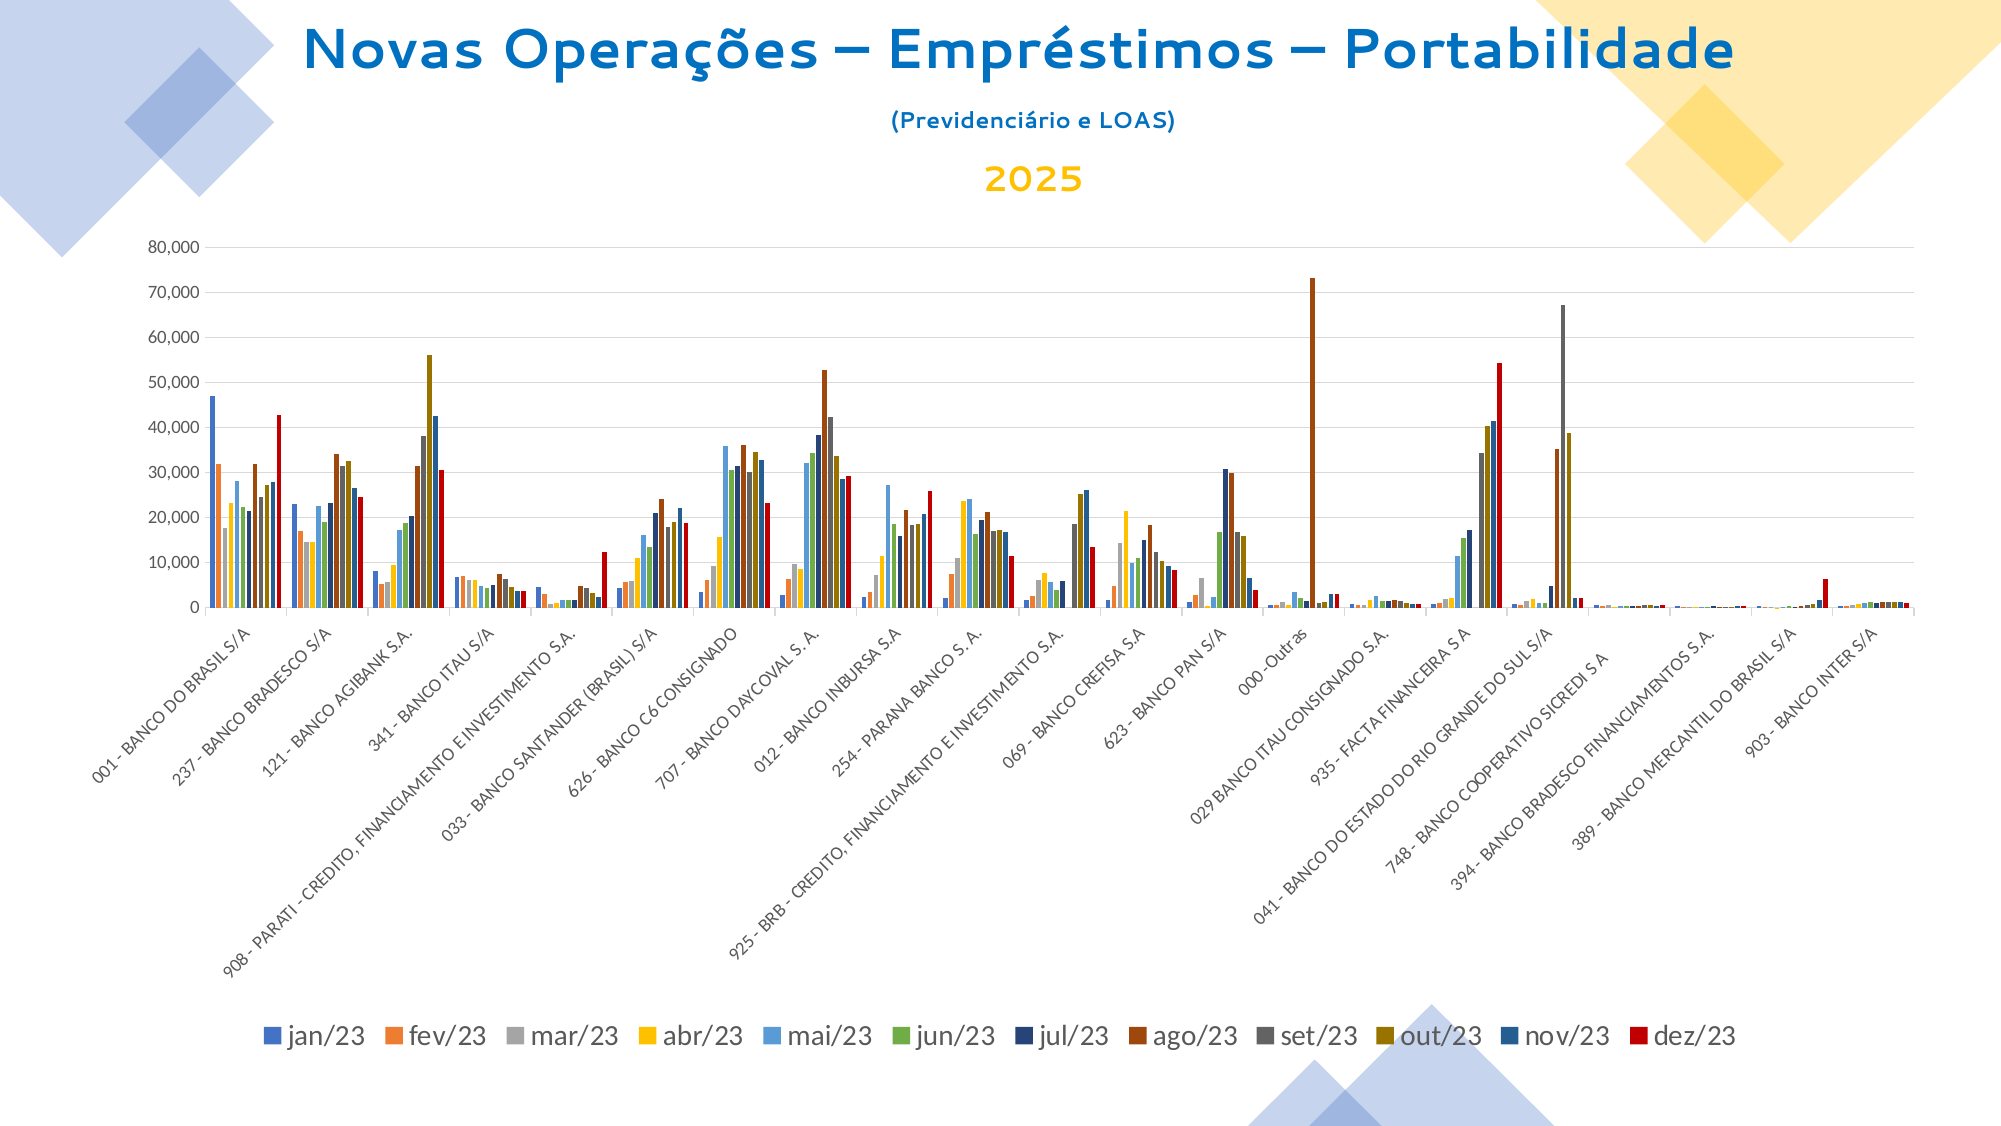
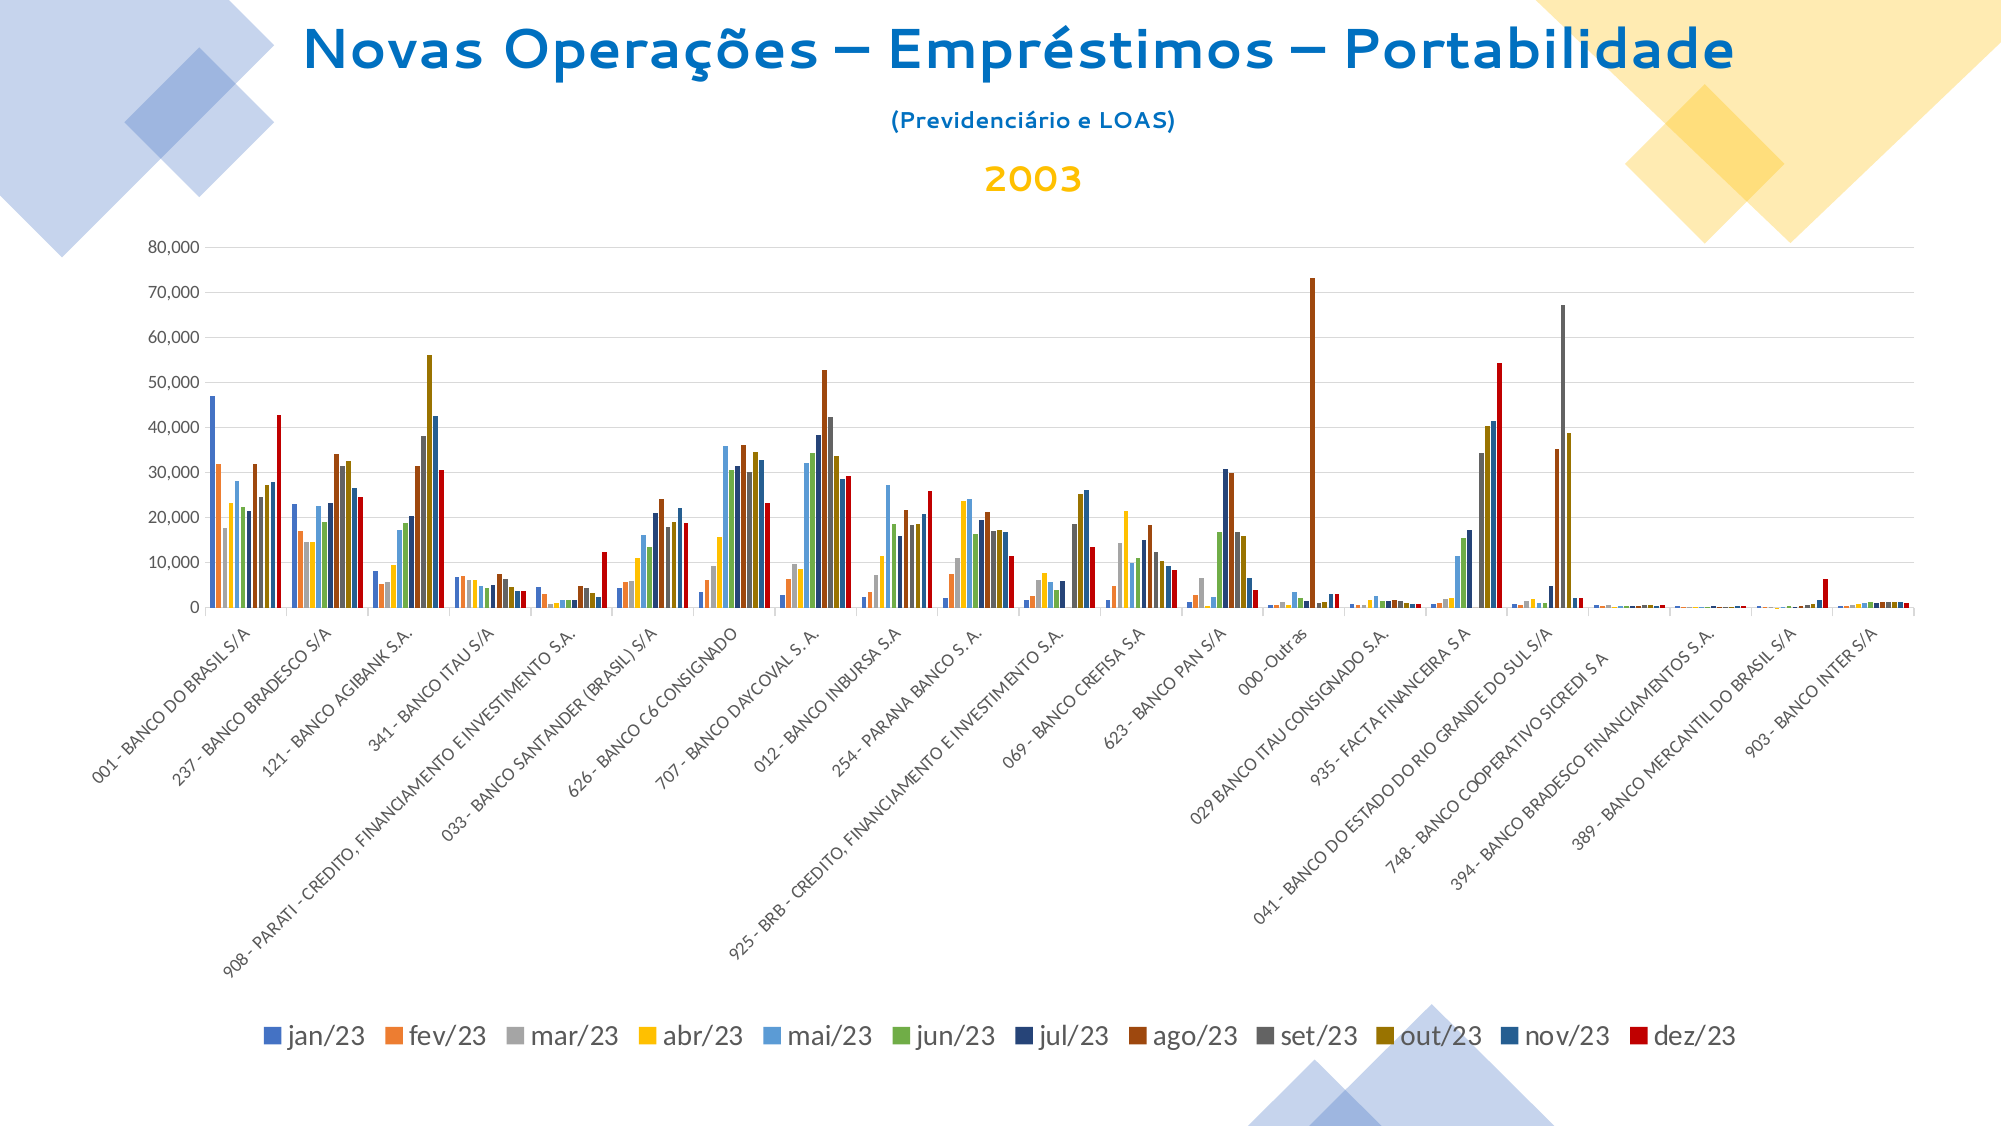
2025: 2025 -> 2003 (1033, 180)
